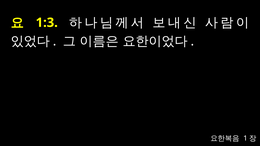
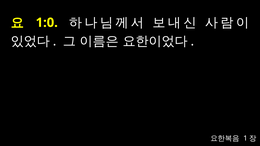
1:3: 1:3 -> 1:0 (47, 23)
